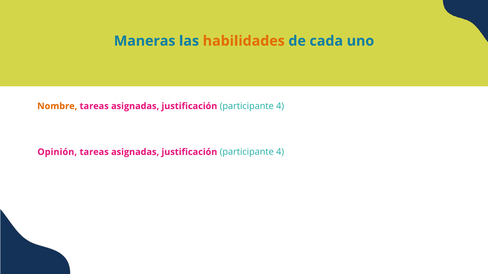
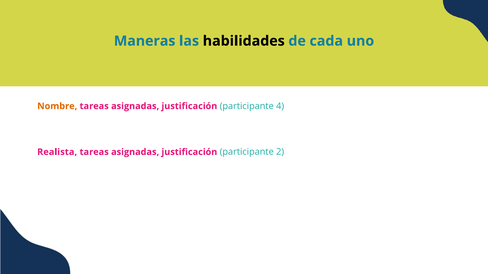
habilidades colour: orange -> black (244, 41)
Opinión: Opinión -> Realista (57, 152)
4: 4 -> 2 (280, 152)
